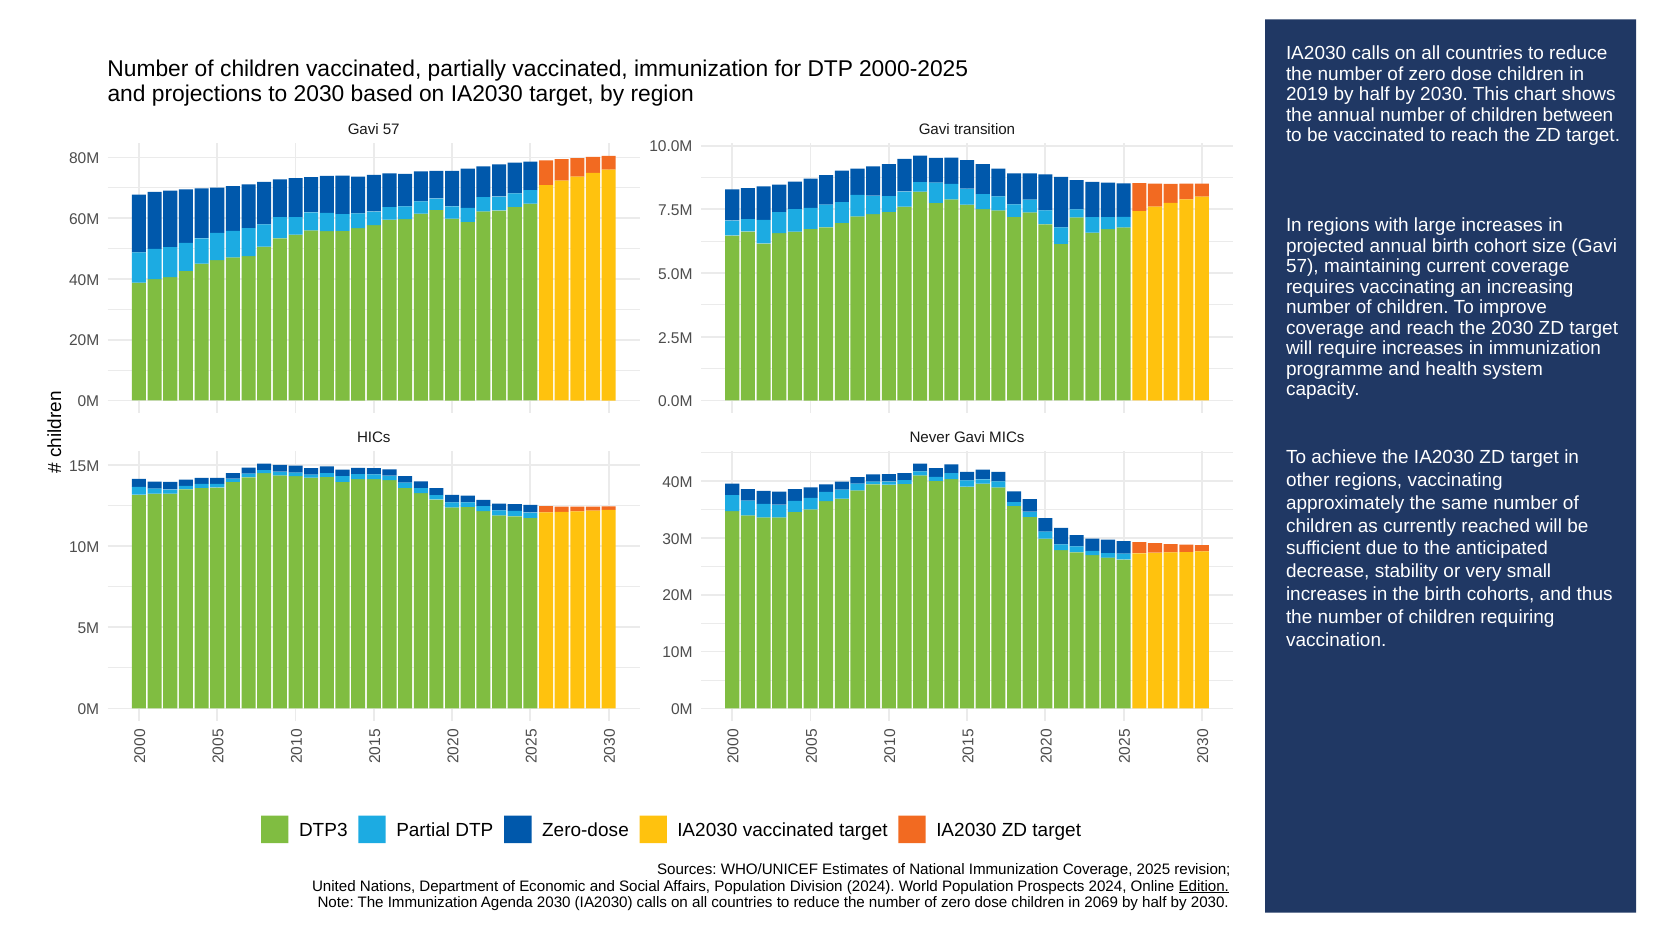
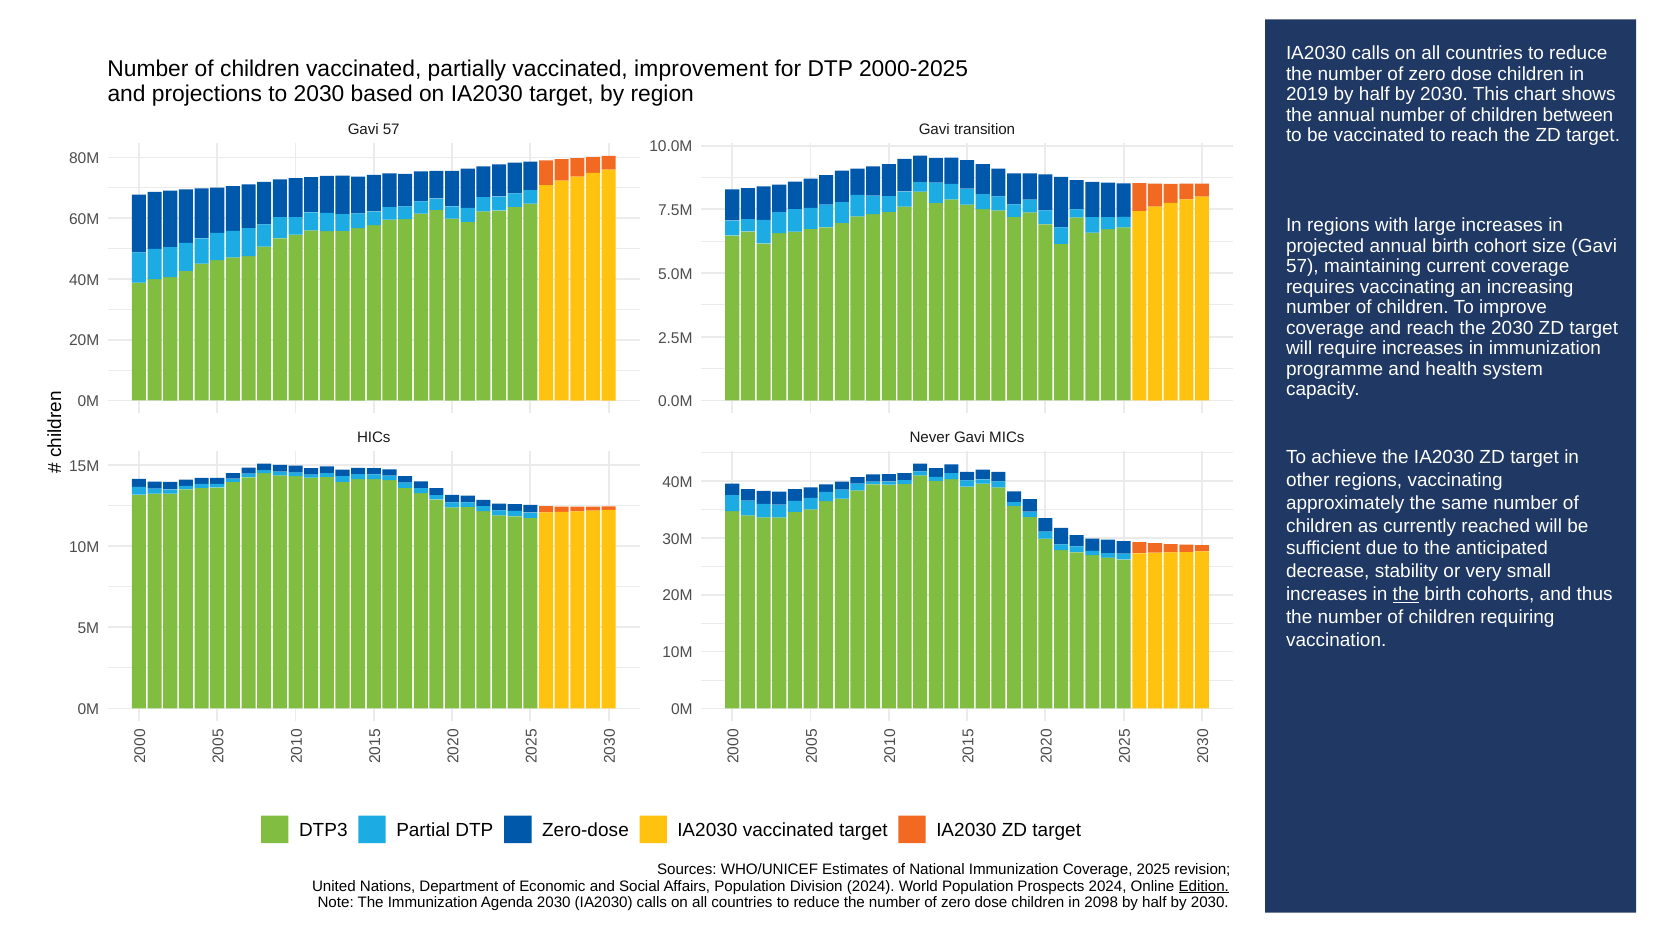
vaccinated immunization: immunization -> improvement (701, 69)
the underline: none -> present (1406, 594)
2069: 2069 -> 2098 (1101, 903)
